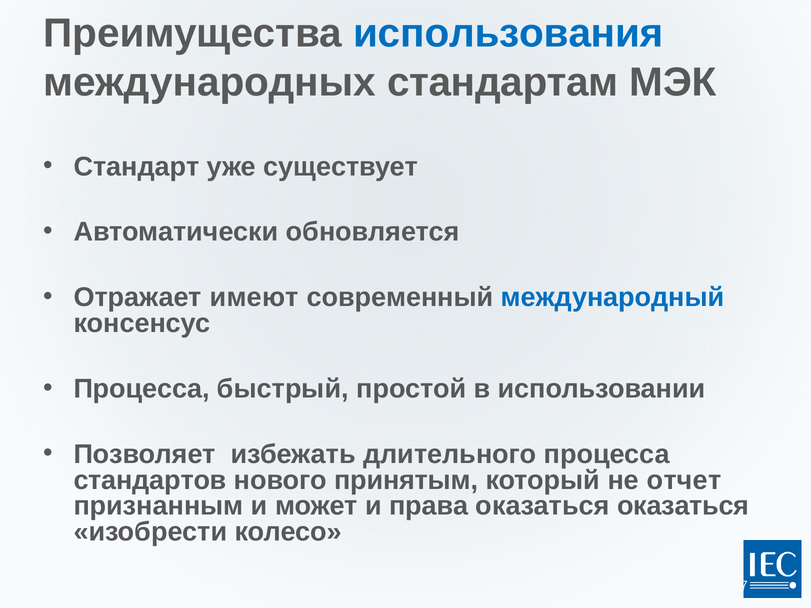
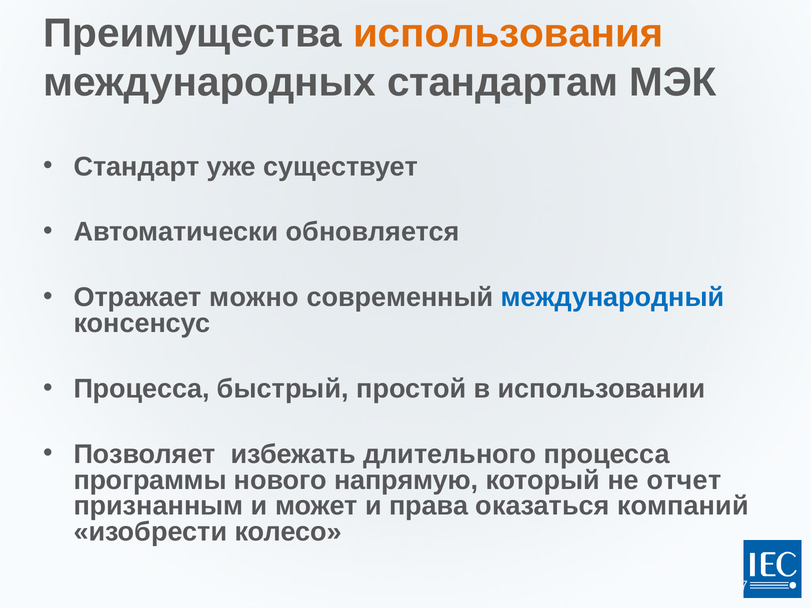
использования colour: blue -> orange (508, 34)
имеют: имеют -> можно (254, 298)
стандартов: стандартов -> программы (150, 480)
принятым: принятым -> напрямую (406, 480)
оказаться оказаться: оказаться -> компаний (683, 506)
